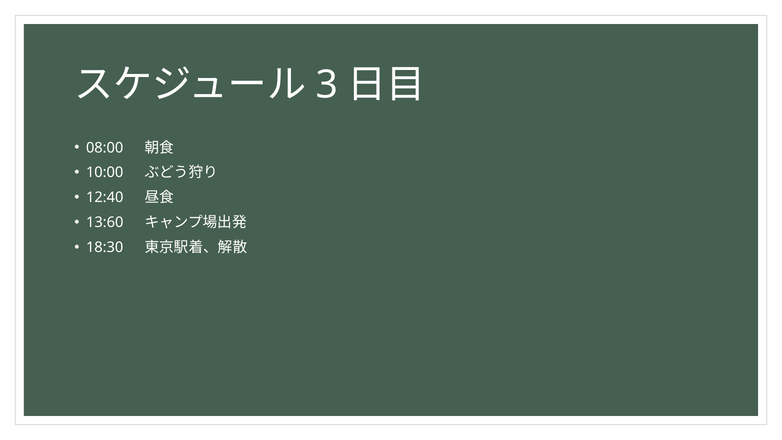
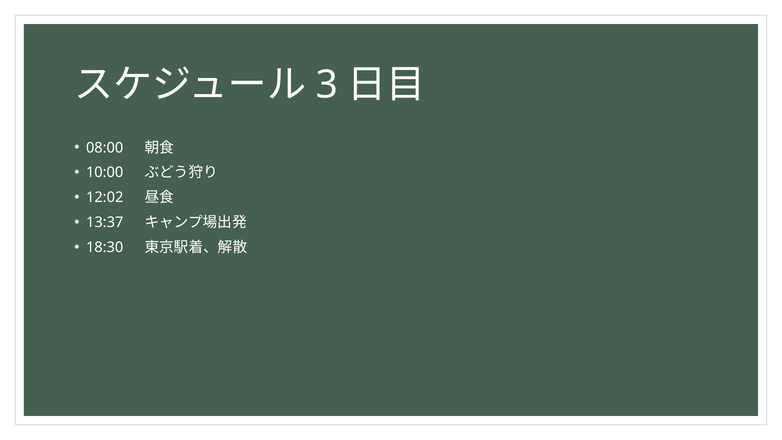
12:40: 12:40 -> 12:02 (105, 198)
13:60: 13:60 -> 13:37 (105, 222)
